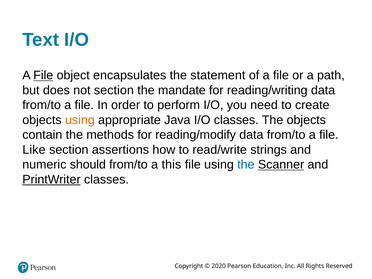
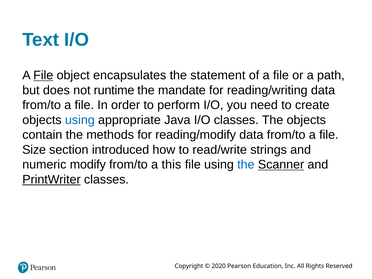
not section: section -> runtime (114, 90)
using colour: orange -> blue (80, 120)
Like: Like -> Size (34, 150)
assertions: assertions -> introduced (121, 150)
should: should -> modify (88, 165)
